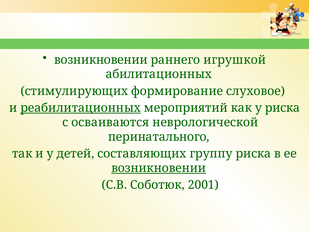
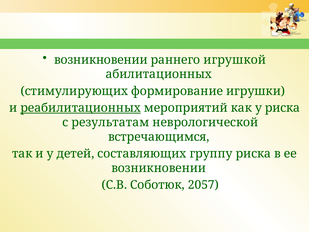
слуховое: слуховое -> игрушки (256, 91)
осваиваются: осваиваются -> результатам (110, 122)
перинатального: перинатального -> встречающимся (159, 137)
возникновении underline: present -> none (159, 168)
2001: 2001 -> 2057 (203, 185)
